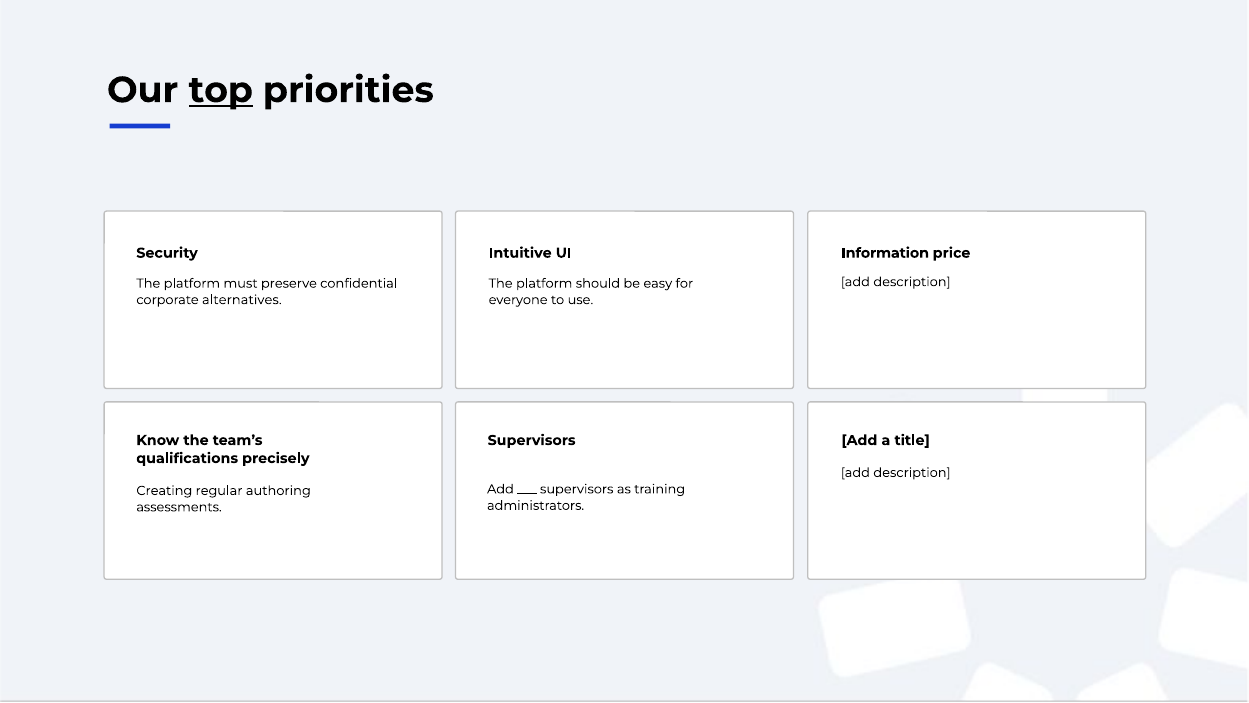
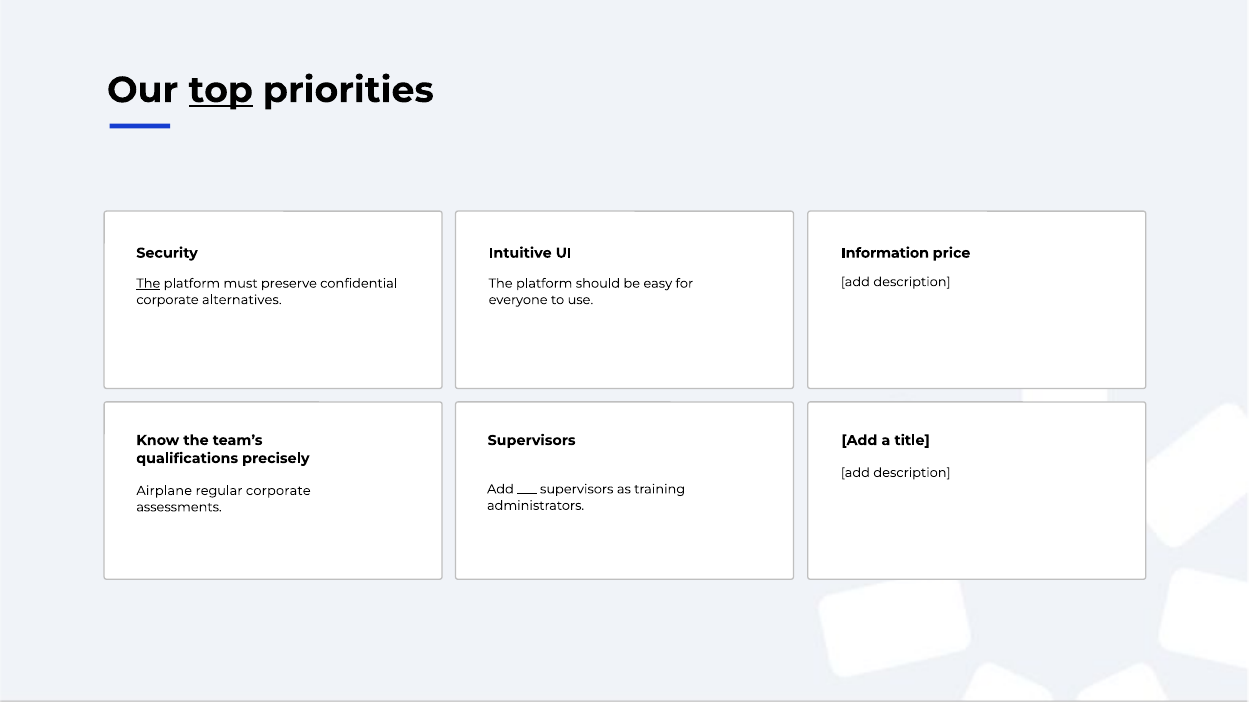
The underline: none -> present (148, 283)
Creating: Creating -> Airplane (164, 490)
regular authoring: authoring -> corporate (278, 490)
